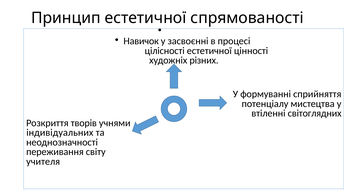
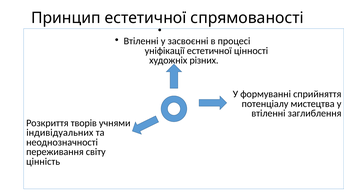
Навичок: Навичок -> Втіленні (141, 41)
цілісності: цілісності -> уніфікації (165, 51)
світоглядних: світоглядних -> заглиблення (315, 113)
учителя: учителя -> цінність (43, 161)
